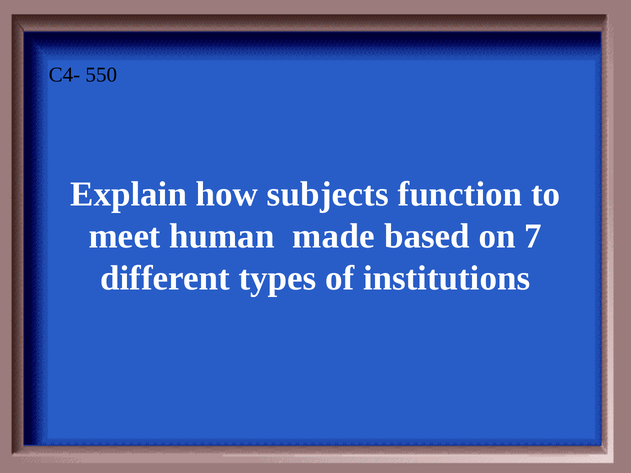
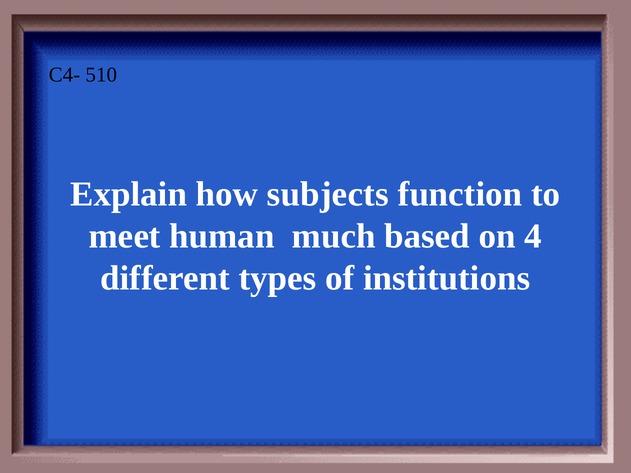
550: 550 -> 510 (101, 75)
made: made -> much (334, 236)
7: 7 -> 4 (533, 236)
